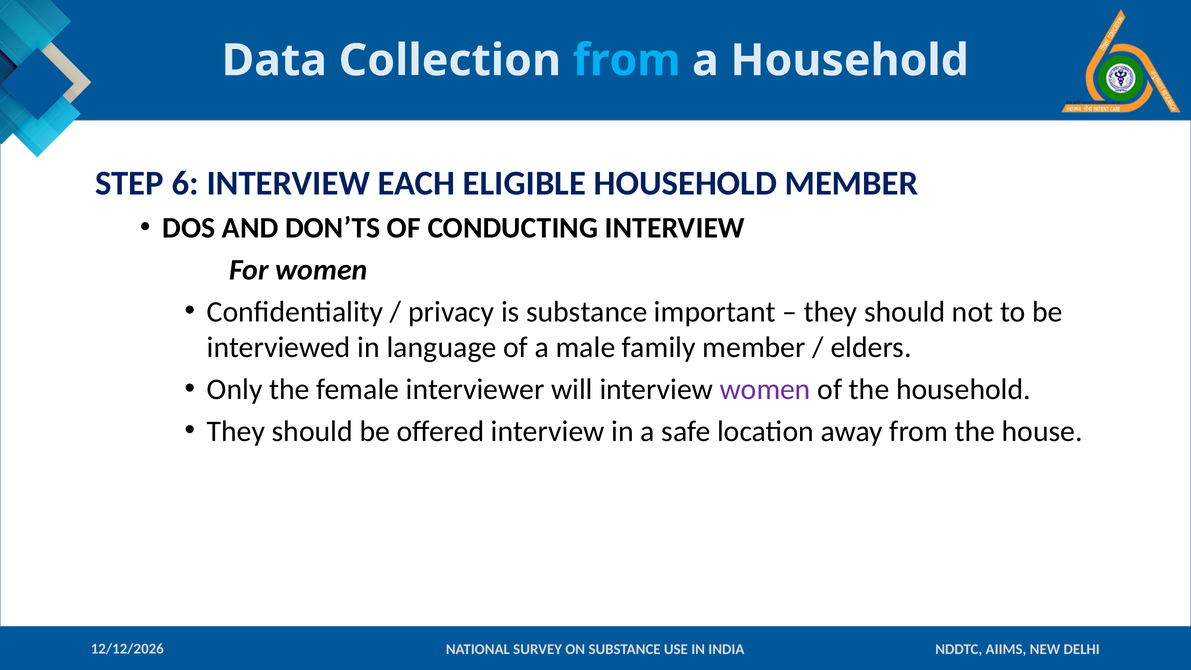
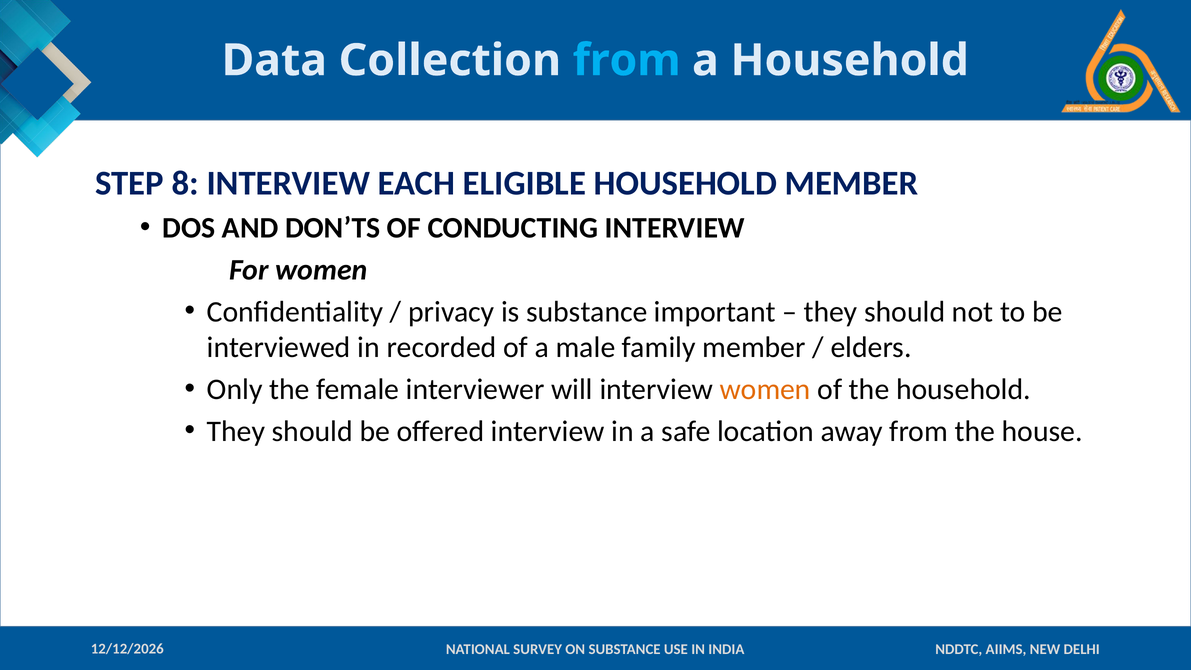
6: 6 -> 8 (185, 183)
language: language -> recorded (442, 347)
women colour: purple -> orange (765, 389)
